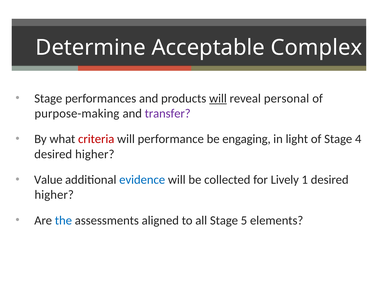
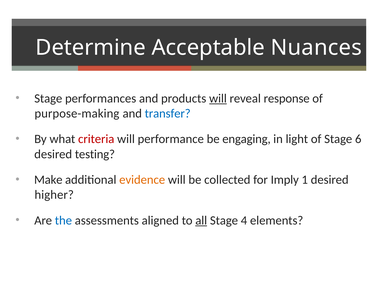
Complex: Complex -> Nuances (316, 48)
personal: personal -> response (287, 99)
transfer colour: purple -> blue (168, 114)
4: 4 -> 6 (358, 139)
higher: higher -> testing (95, 154)
Value: Value -> Make (48, 180)
evidence colour: blue -> orange (142, 180)
Lively: Lively -> Imply (285, 180)
all underline: none -> present (201, 221)
5: 5 -> 4 (244, 221)
